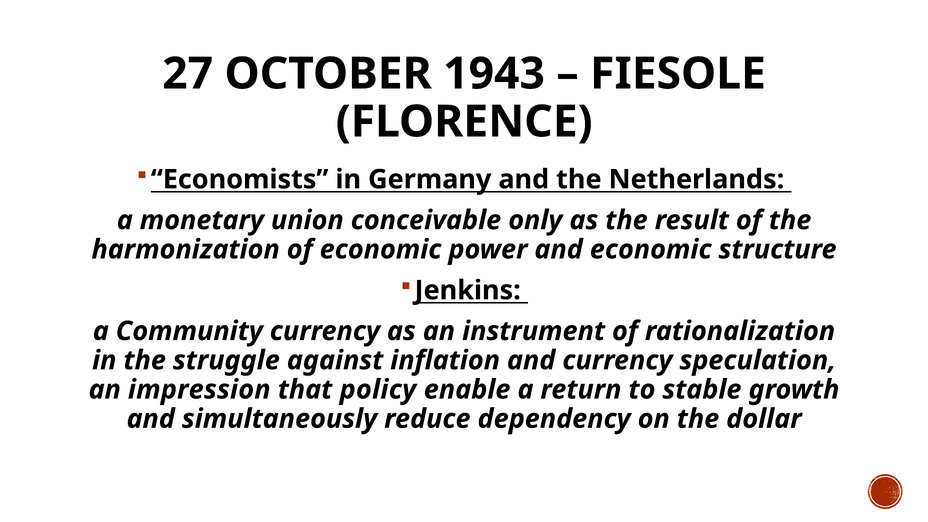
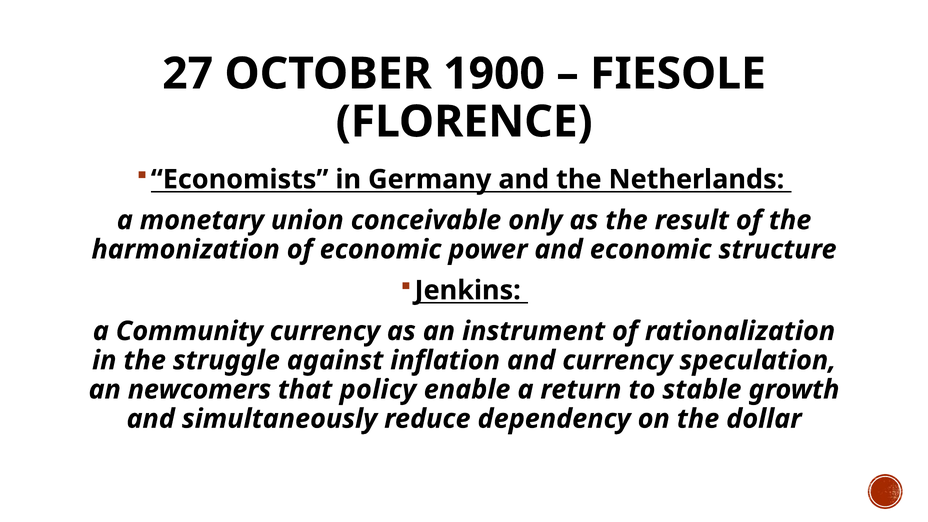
1943: 1943 -> 1900 (494, 74)
impression: impression -> newcomers (199, 390)
